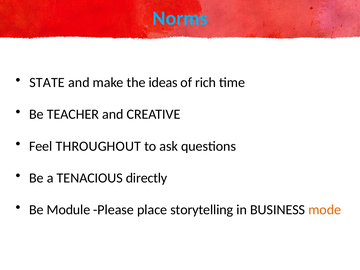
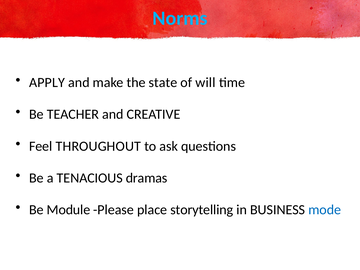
STATE: STATE -> APPLY (47, 83)
ideas: ideas -> state (163, 83)
rich: rich -> will (205, 83)
directly: directly -> dramas (147, 178)
mode colour: orange -> blue (325, 210)
